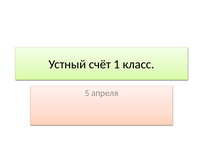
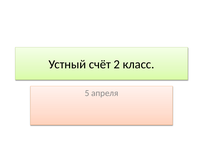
1: 1 -> 2 (117, 64)
